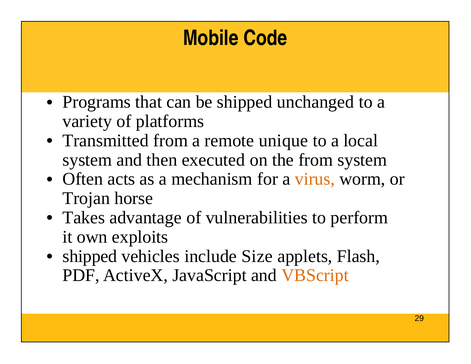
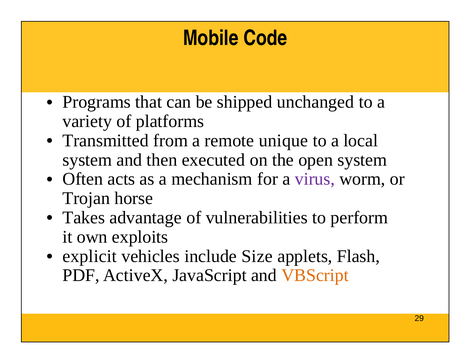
the from: from -> open (316, 160)
virus colour: orange -> purple (315, 179)
shipped: shipped -> explicit (90, 256)
